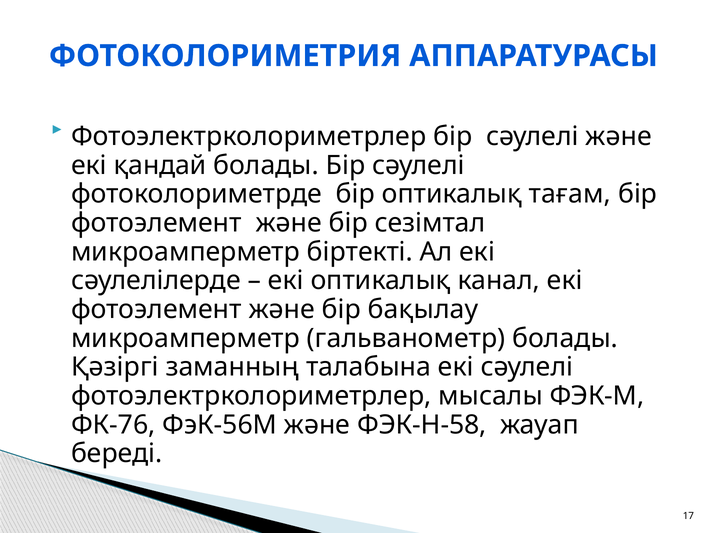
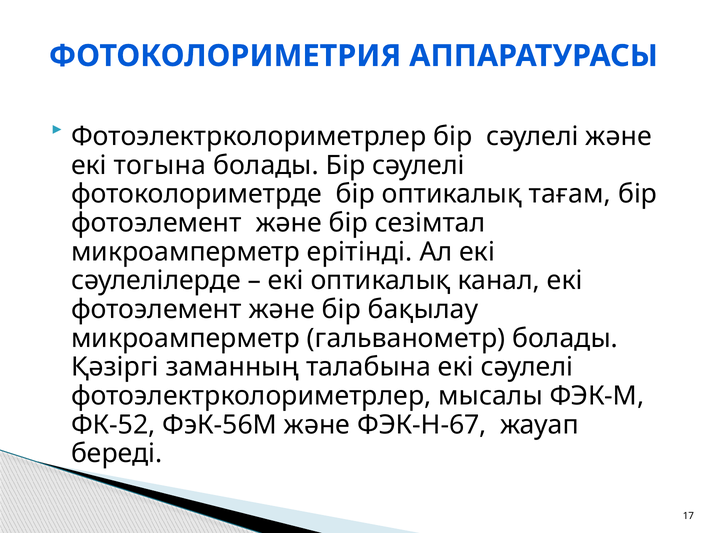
қандай: қандай -> тогына (160, 165)
біртекті: біртекті -> ерітінді (360, 252)
ФК-76: ФК-76 -> ФК-52 (113, 425)
ФЭК-Н-58: ФЭК-Н-58 -> ФЭК-Н-67 (422, 425)
